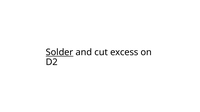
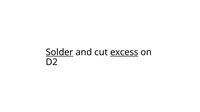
excess underline: none -> present (124, 53)
